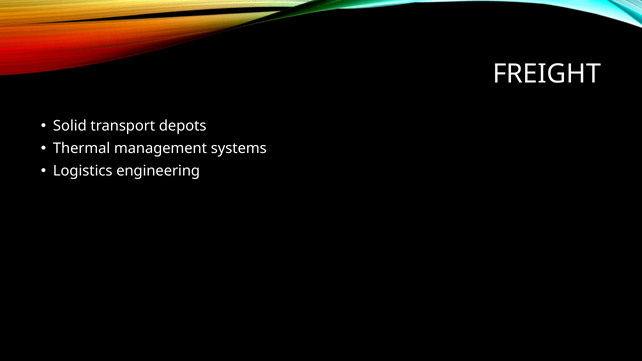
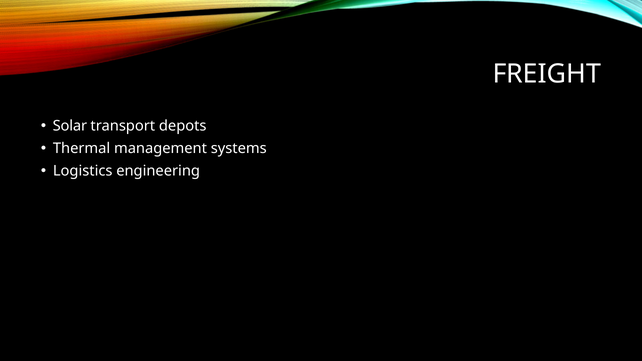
Solid: Solid -> Solar (70, 126)
